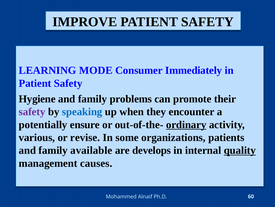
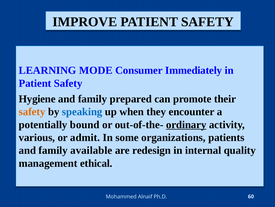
problems: problems -> prepared (131, 99)
safety colour: purple -> orange (32, 111)
ensure: ensure -> bound (85, 124)
revise: revise -> admit (85, 137)
develops: develops -> redesign (152, 150)
quality underline: present -> none (240, 150)
causes: causes -> ethical (96, 163)
